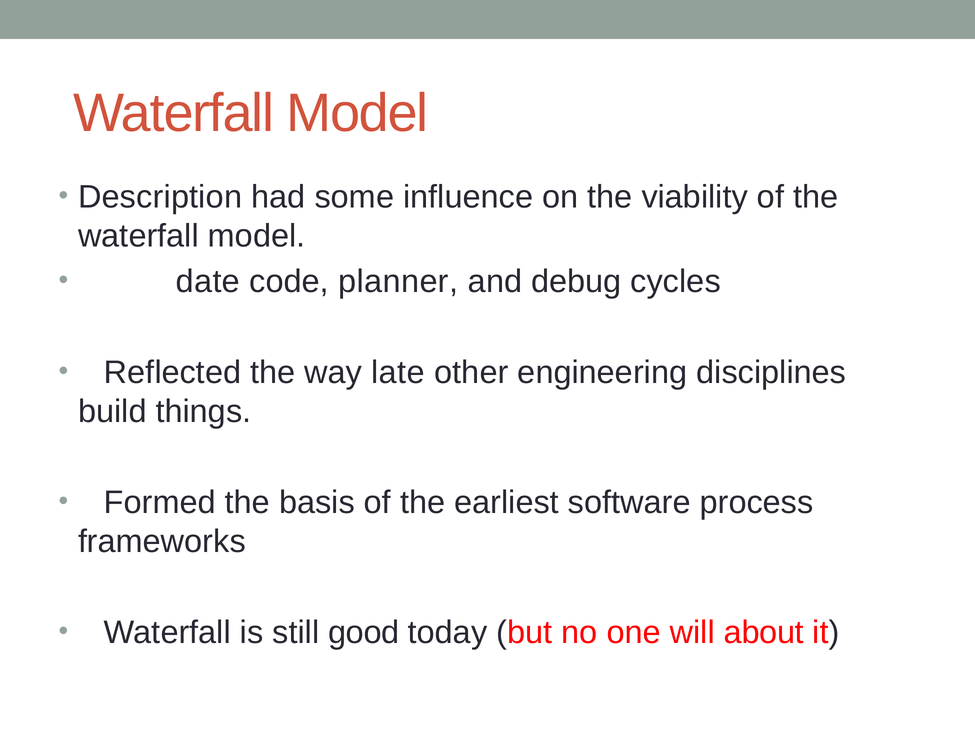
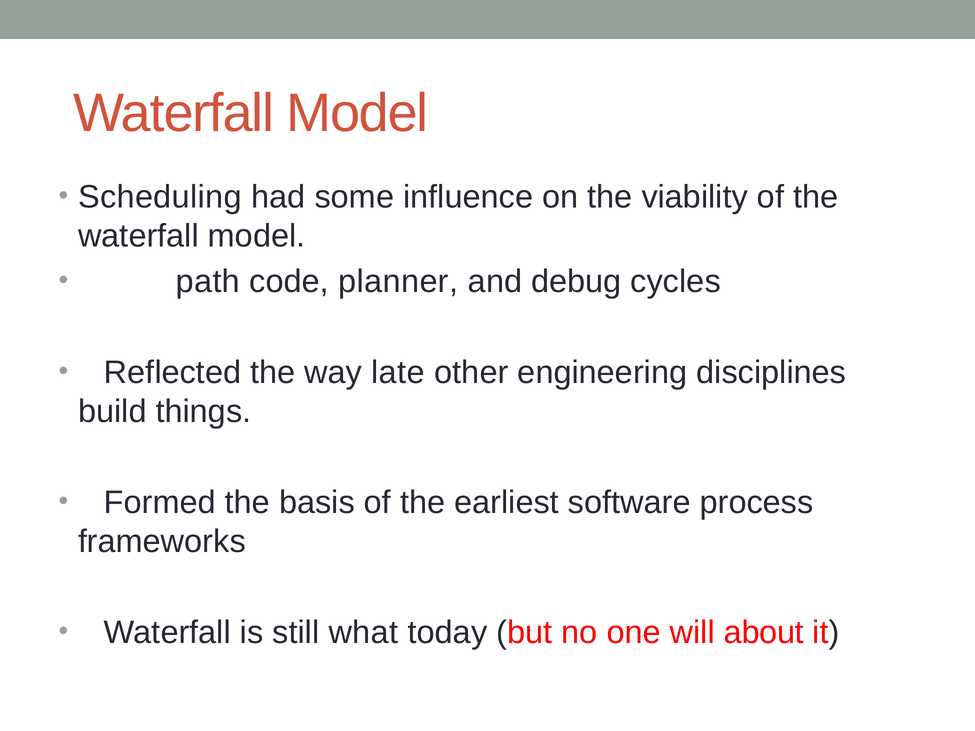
Description: Description -> Scheduling (160, 197)
date: date -> path (208, 282)
good: good -> what (363, 633)
